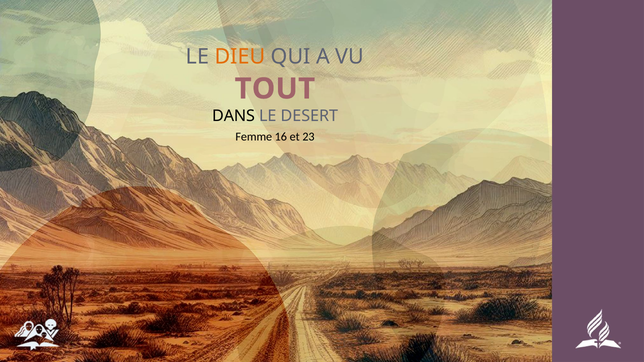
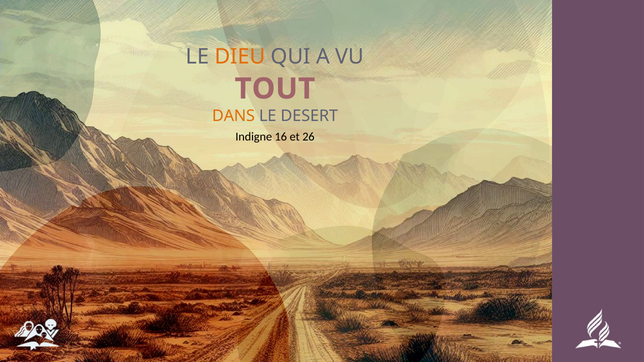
DANS colour: black -> orange (234, 116)
Femme: Femme -> Indigne (254, 137)
23: 23 -> 26 (308, 137)
